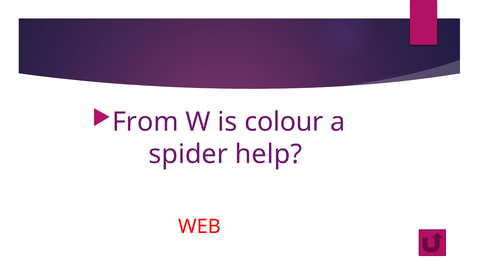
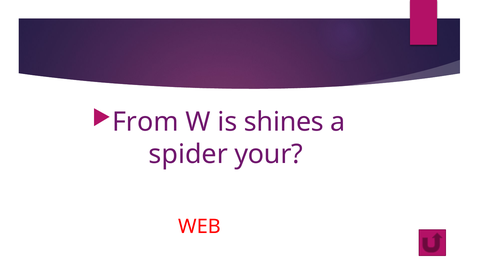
colour: colour -> shines (284, 122)
help: help -> your (269, 154)
